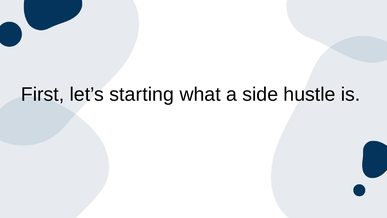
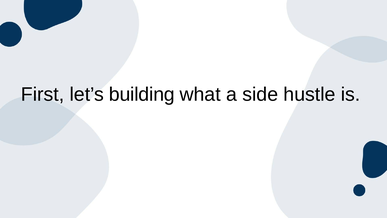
starting: starting -> building (142, 94)
